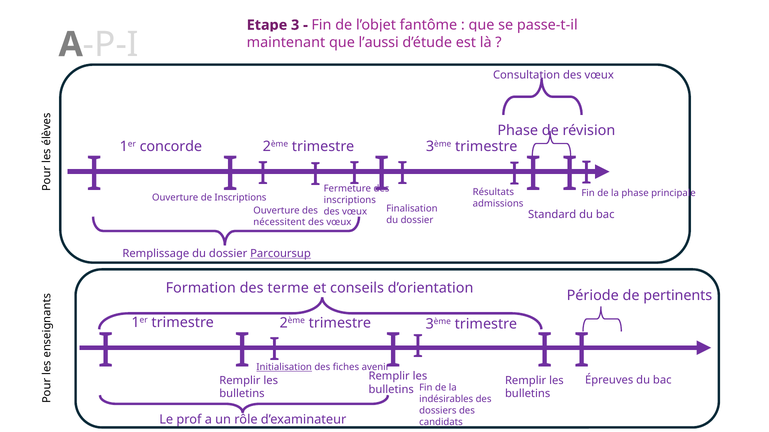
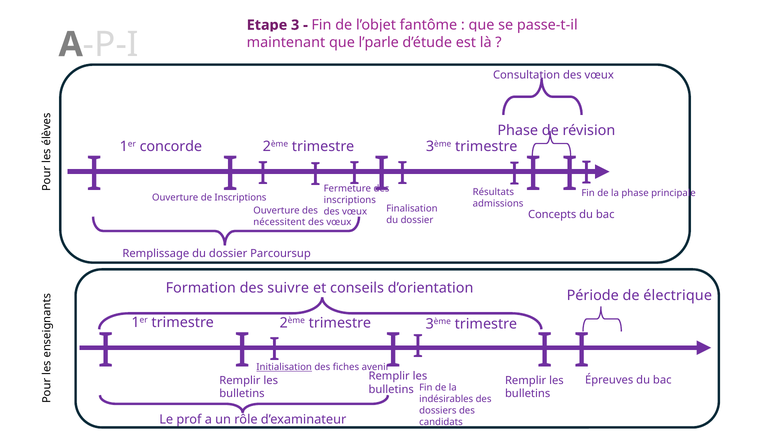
l’aussi: l’aussi -> l’parle (379, 42)
Standard: Standard -> Concepts (552, 215)
Parcoursup underline: present -> none (281, 254)
terme: terme -> suivre (288, 288)
pertinents: pertinents -> électrique (678, 296)
